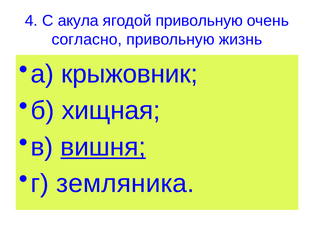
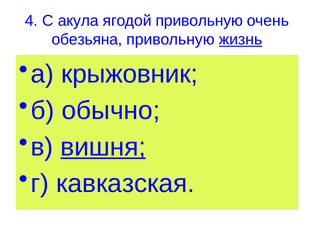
согласно: согласно -> обезьяна (87, 40)
жизнь underline: none -> present (241, 40)
хищная: хищная -> обычно (111, 111)
земляника: земляника -> кавказская (125, 184)
